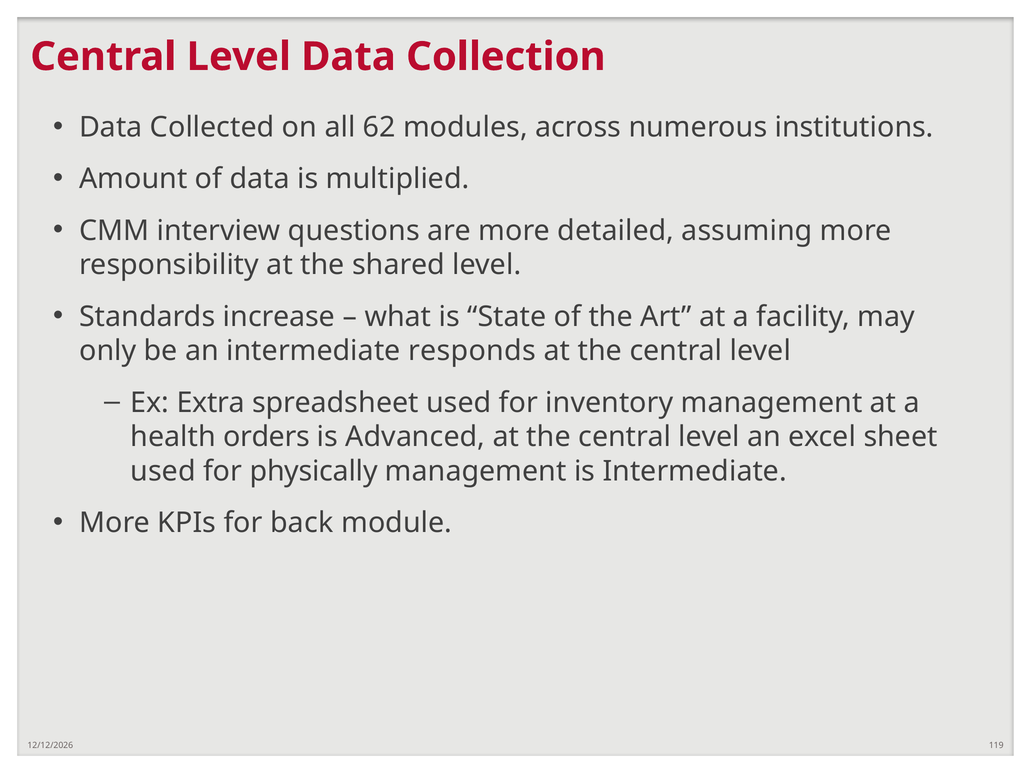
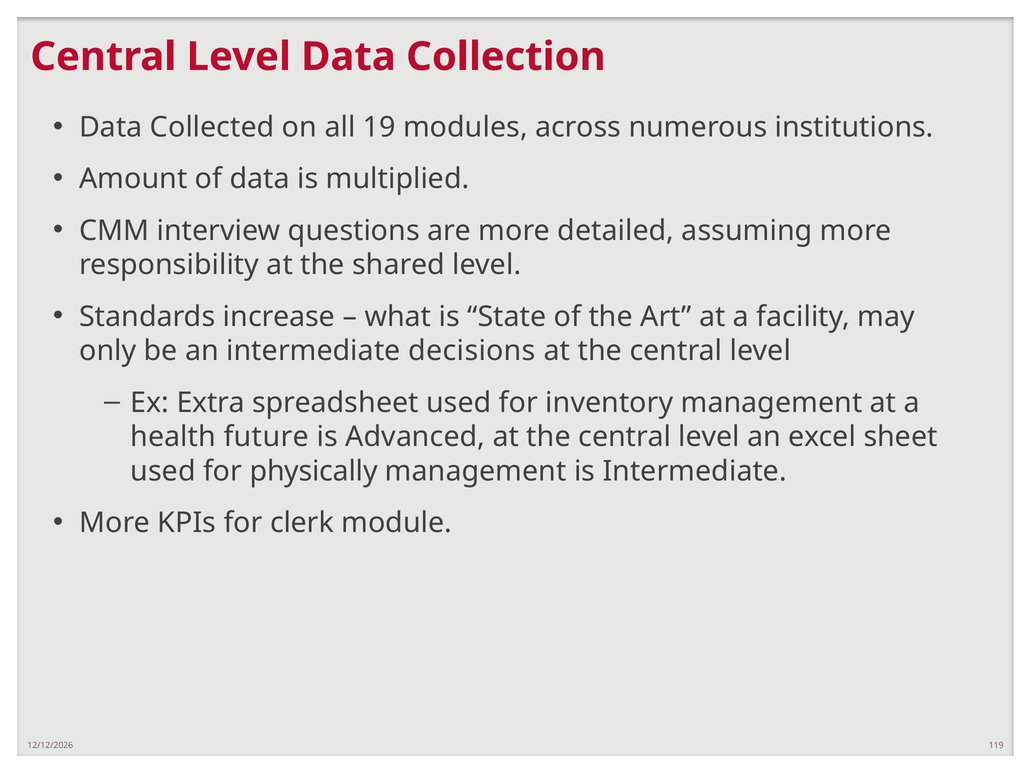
62: 62 -> 19 (379, 127)
responds: responds -> decisions (472, 351)
orders: orders -> future (266, 437)
back: back -> clerk (302, 523)
